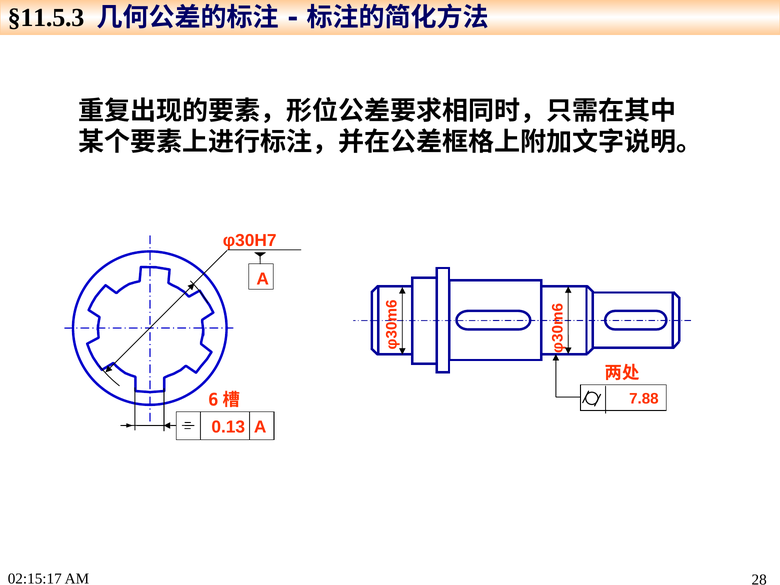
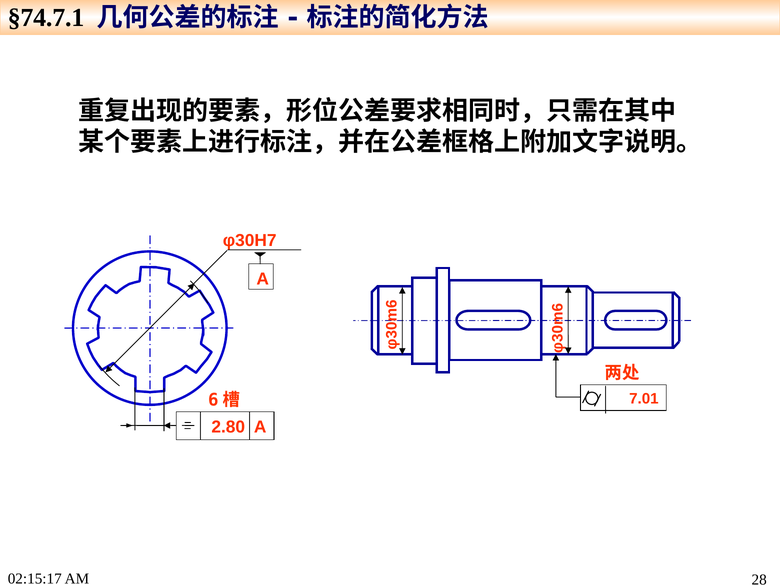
§11.5.3: §11.5.3 -> §74.7.1 (46, 18)
7.88: 7.88 -> 7.01 (644, 399)
0.13: 0.13 -> 2.80 (228, 427)
